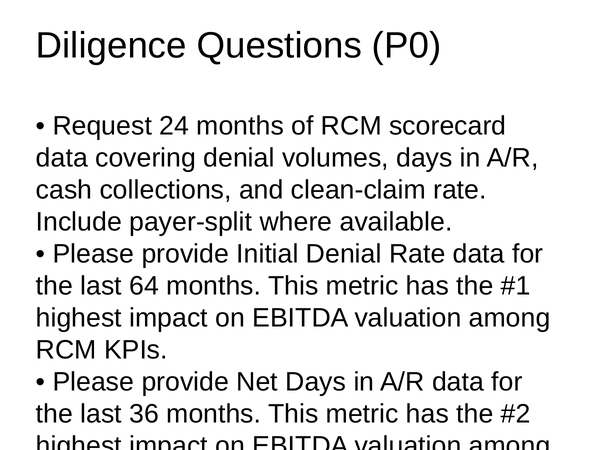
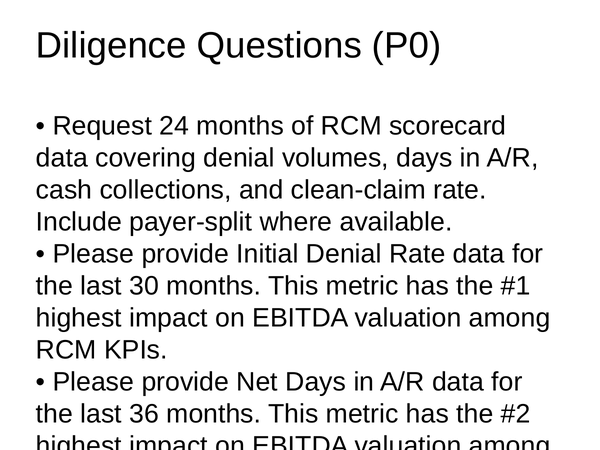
64: 64 -> 30 (144, 286)
